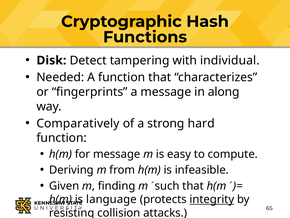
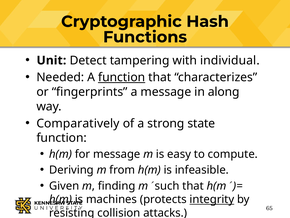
Disk: Disk -> Unit (51, 60)
function underline: none -> present (122, 77)
hard: hard -> state (201, 123)
language: language -> machines (112, 199)
